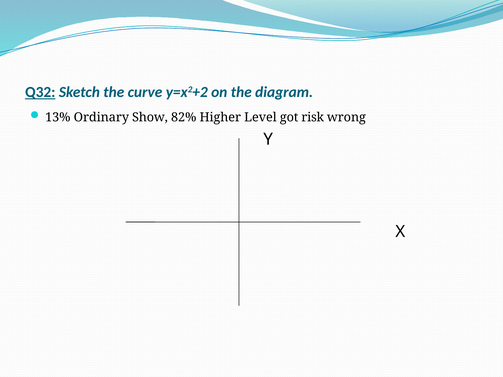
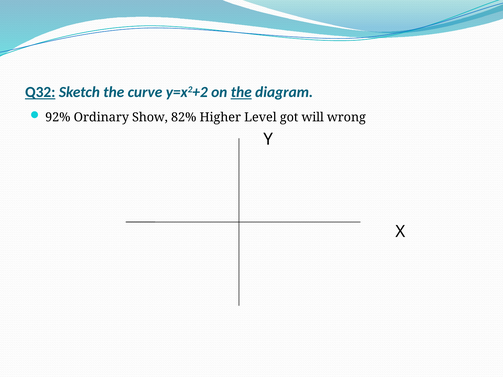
the underline: none -> present (241, 92)
13%: 13% -> 92% (58, 117)
risk: risk -> will (313, 117)
